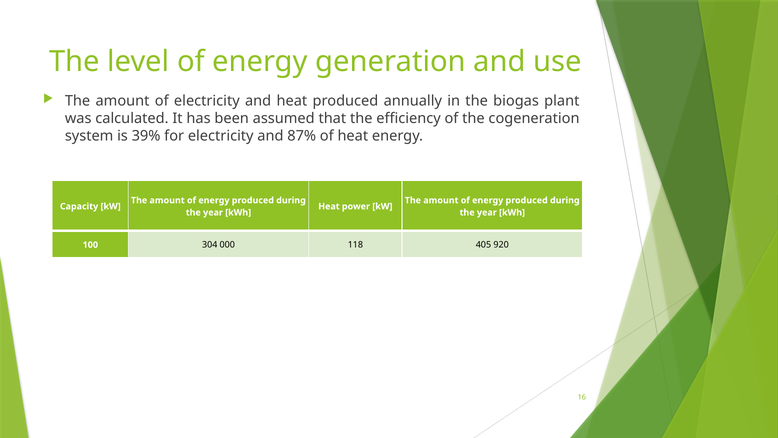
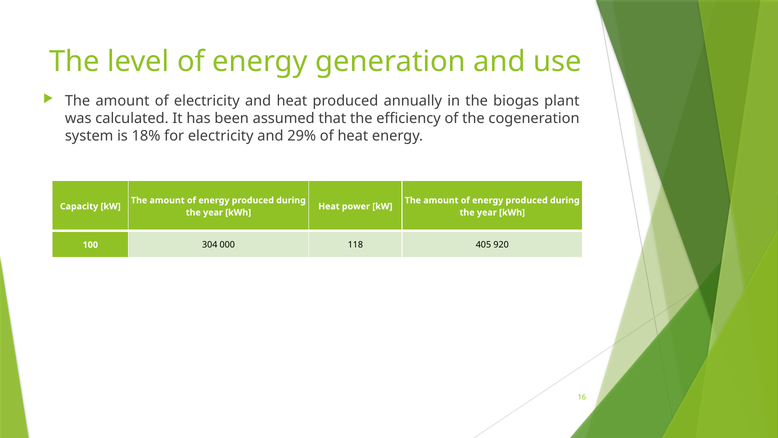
39%: 39% -> 18% (146, 136)
87%: 87% -> 29% (302, 136)
